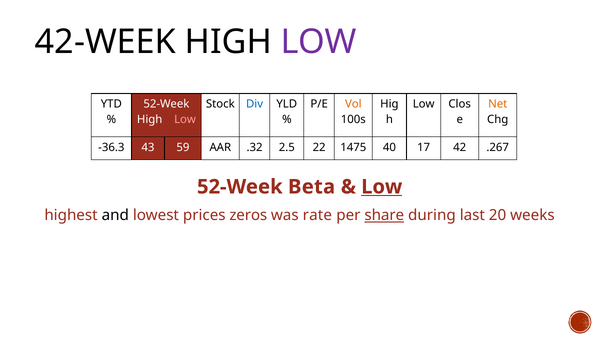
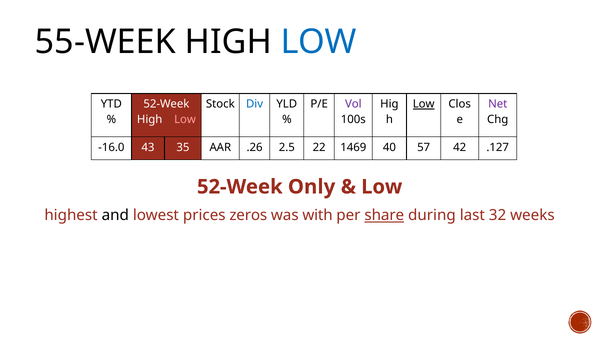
42-WEEK: 42-WEEK -> 55-WEEK (105, 42)
LOW colour: purple -> blue (319, 42)
Vol colour: orange -> purple (353, 104)
Low underline: none -> present (424, 104)
Net colour: orange -> purple (498, 104)
-36.3: -36.3 -> -16.0 (111, 147)
59: 59 -> 35 (183, 147)
.32: .32 -> .26 (255, 147)
1475: 1475 -> 1469 (353, 147)
17: 17 -> 57 (424, 147)
.267: .267 -> .127 (498, 147)
Beta: Beta -> Only (312, 187)
Low underline: present -> none (382, 187)
rate: rate -> with (318, 215)
20: 20 -> 32 (498, 215)
